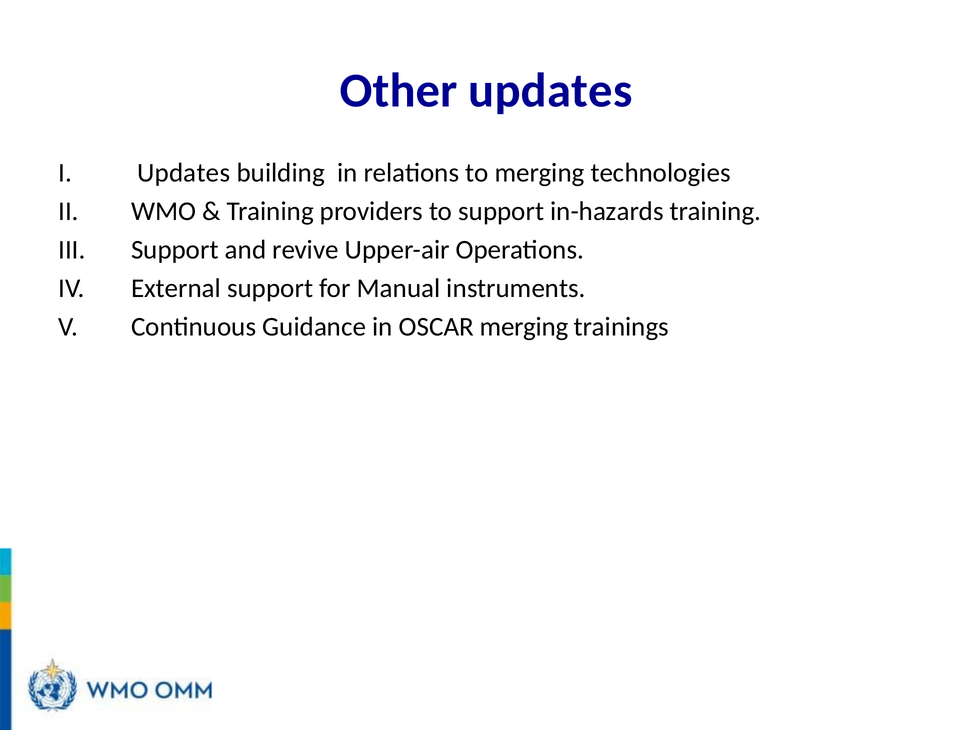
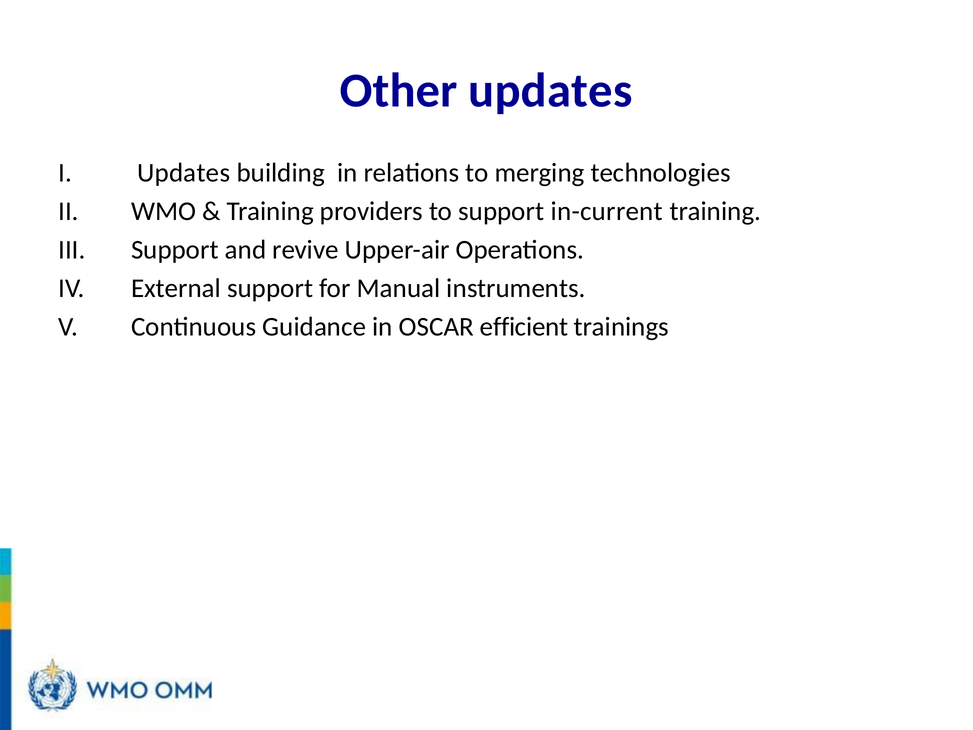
in-hazards: in-hazards -> in-current (607, 211)
OSCAR merging: merging -> efficient (524, 327)
